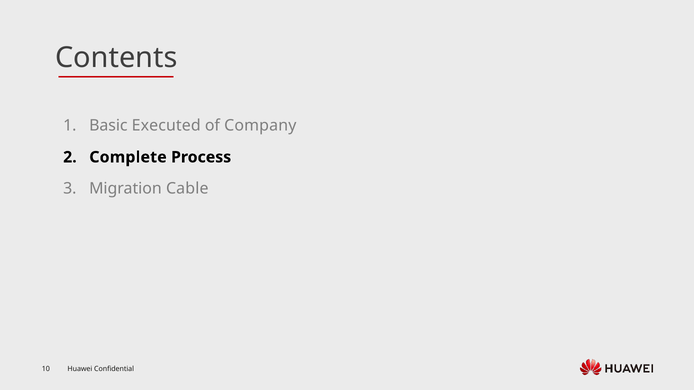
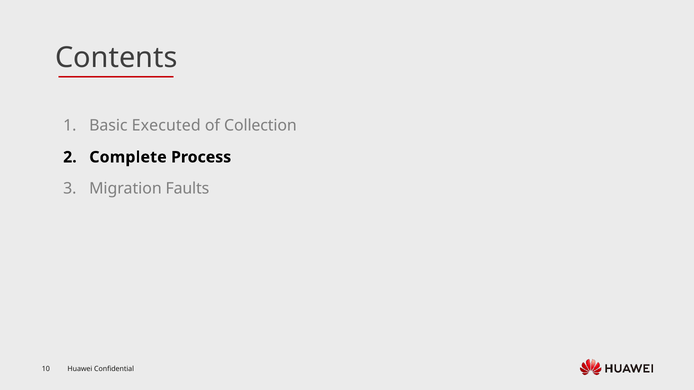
Company: Company -> Collection (260, 126)
Cable: Cable -> Faults (187, 189)
